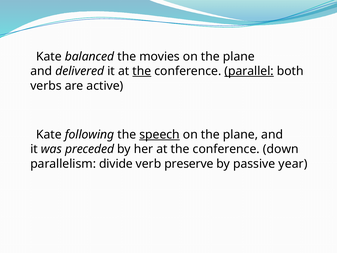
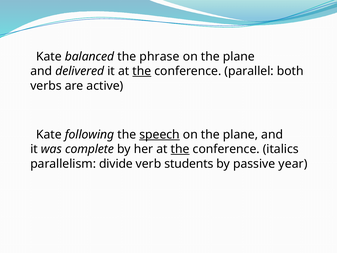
movies: movies -> phrase (159, 57)
parallel underline: present -> none (249, 71)
preceded: preceded -> complete (90, 149)
the underline: none -> present (180, 149)
down: down -> italics (281, 149)
preserve: preserve -> students (189, 164)
